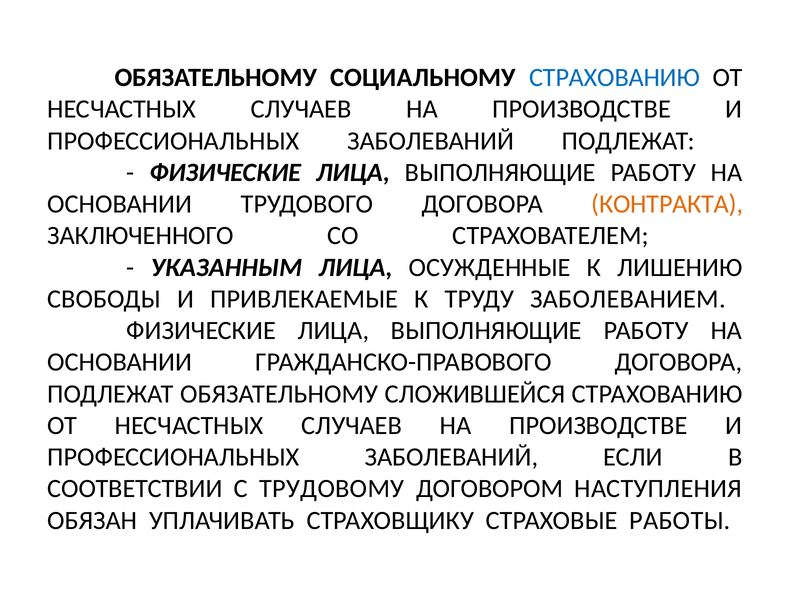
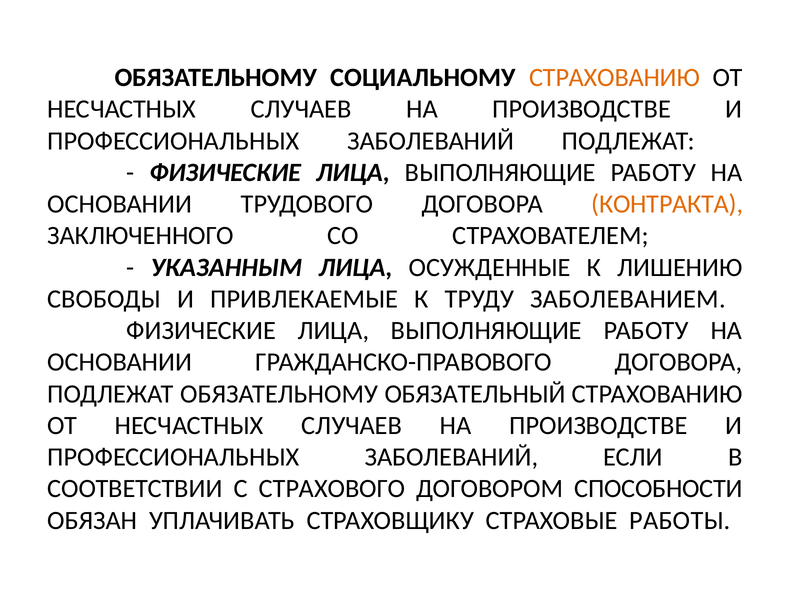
СТРАХОВАНИЮ colour: blue -> orange (614, 77)
СЛОЖИВШЕЙСЯ: СЛОЖИВШЕЙСЯ -> ОБЯЗАТЕЛЬНЫЙ (475, 393)
ТРУДОВОМУ: ТРУДОВОМУ -> СТРАХОВОГО (332, 488)
НАСТУПЛЕНИЯ: НАСТУПЛЕНИЯ -> СПОСОБНОСТИ (658, 488)
